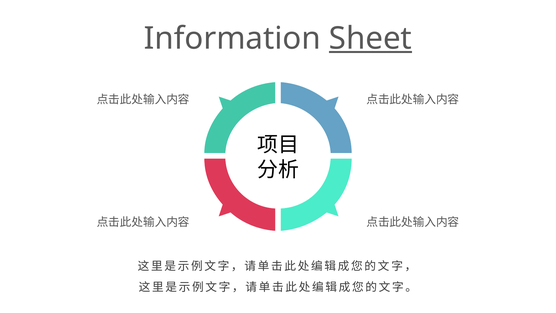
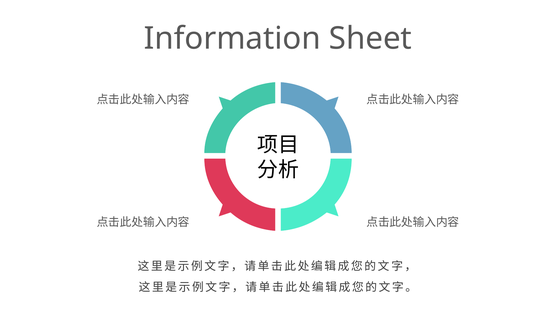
Sheet underline: present -> none (370, 38)
